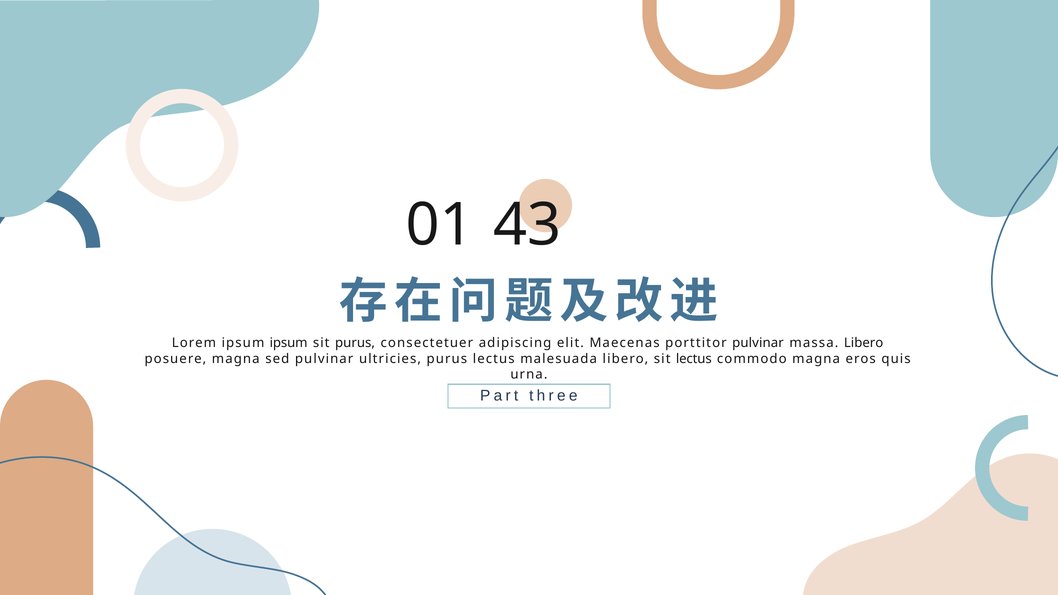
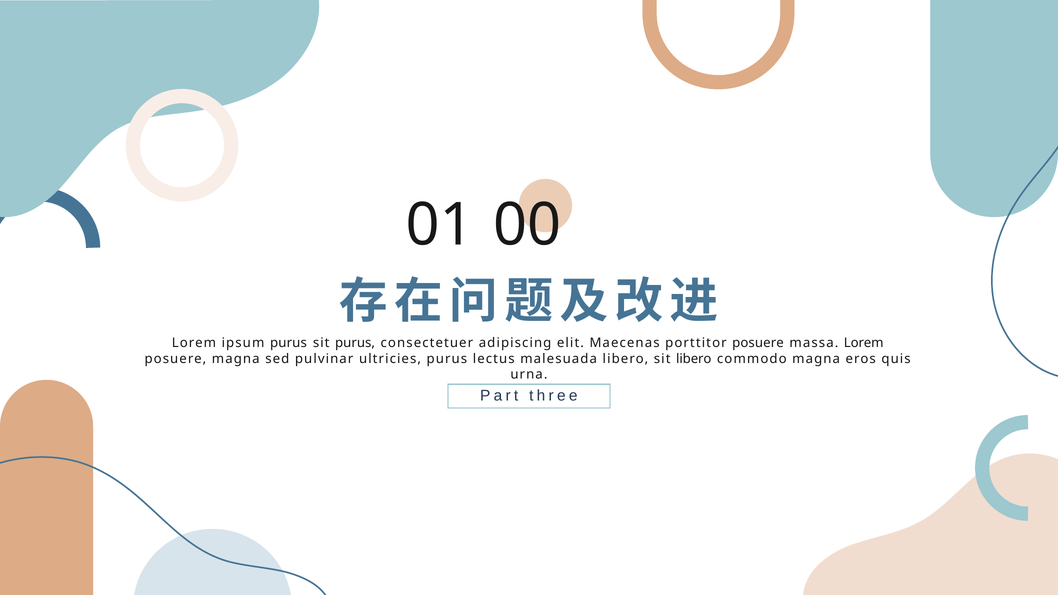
43: 43 -> 00 (527, 225)
ipsum ipsum: ipsum -> purus (288, 343)
porttitor pulvinar: pulvinar -> posuere (758, 343)
massa Libero: Libero -> Lorem (864, 343)
sit lectus: lectus -> libero (694, 359)
